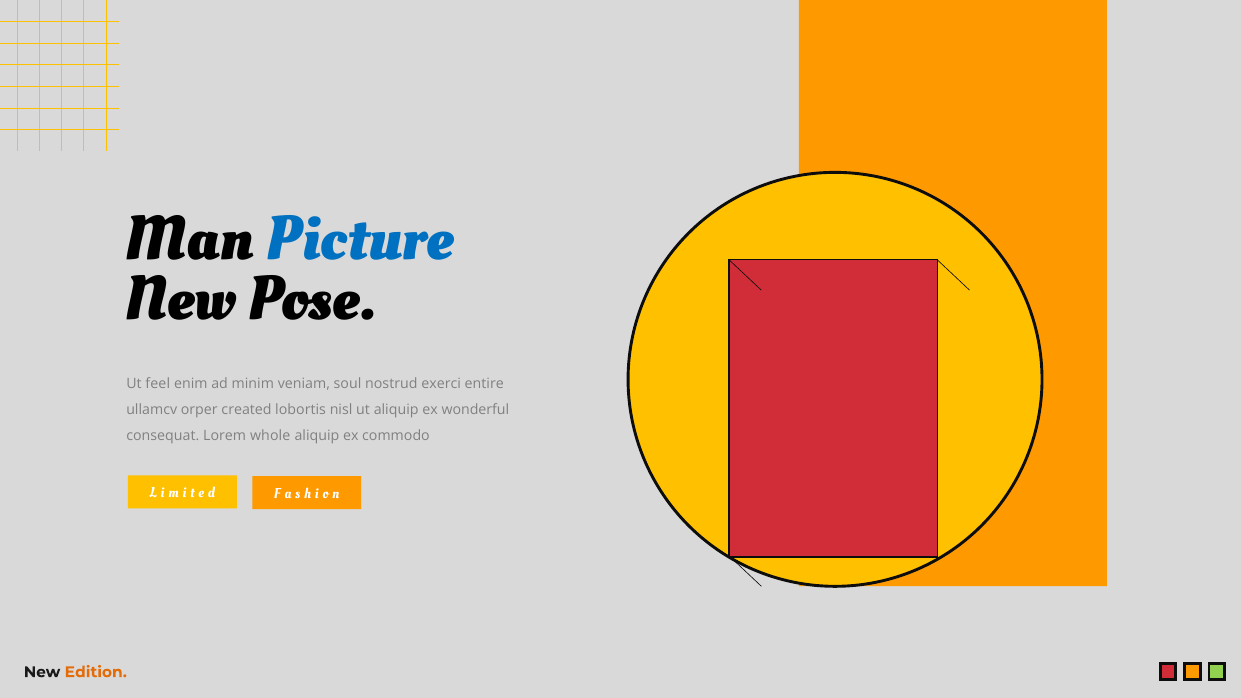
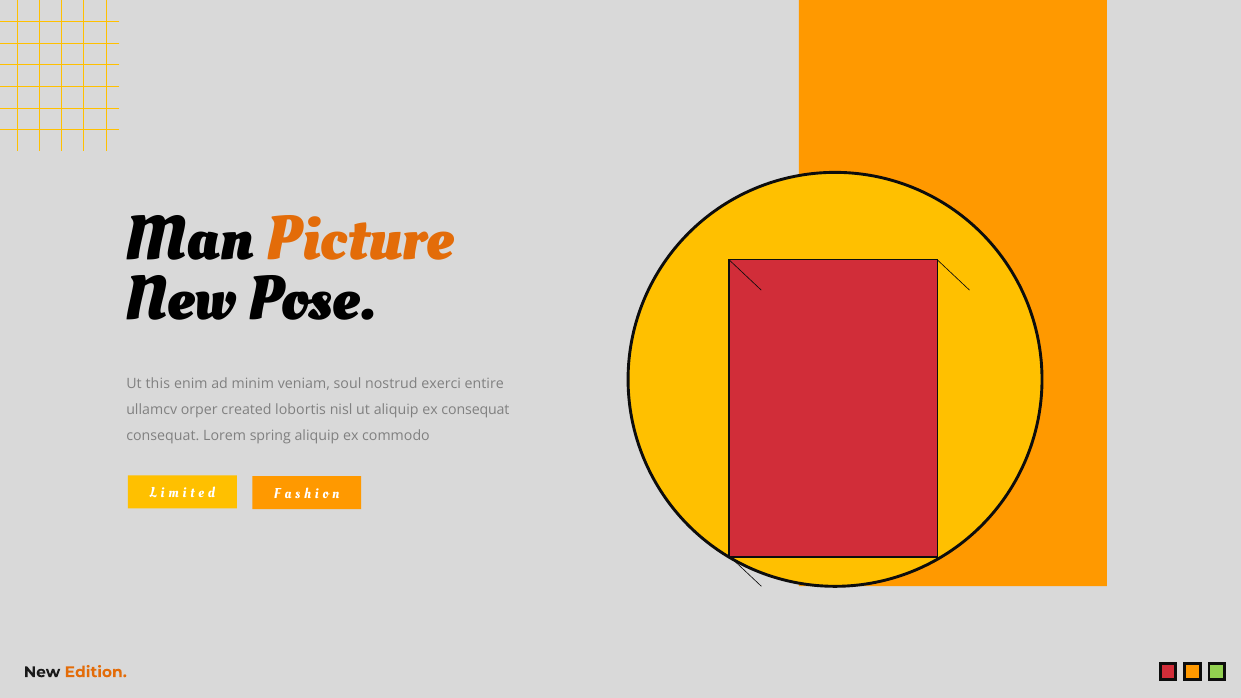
Picture colour: blue -> orange (360, 239)
feel: feel -> this (158, 384)
ex wonderful: wonderful -> consequat (475, 410)
whole: whole -> spring (270, 435)
